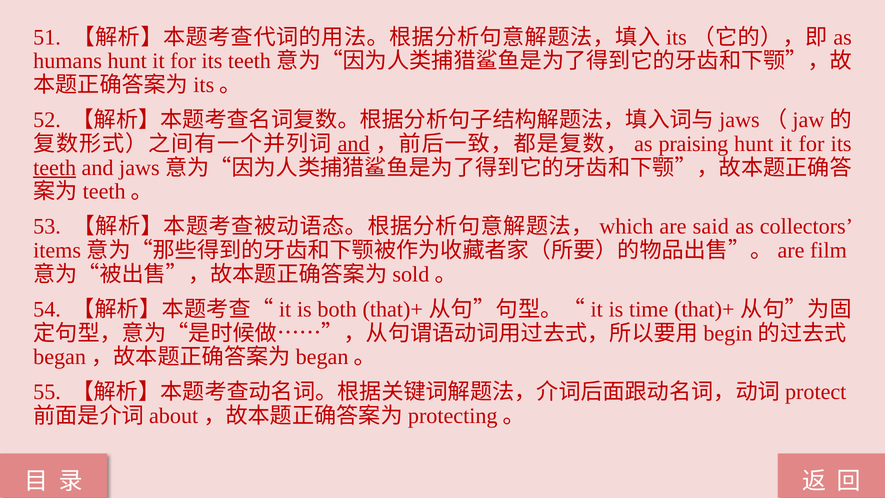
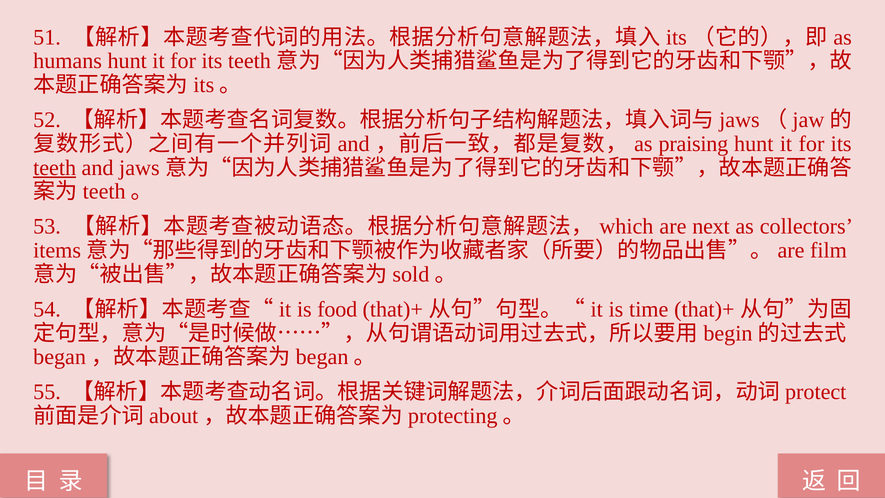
and underline: present -> none (354, 144)
said: said -> next (711, 227)
both: both -> food (337, 309)
